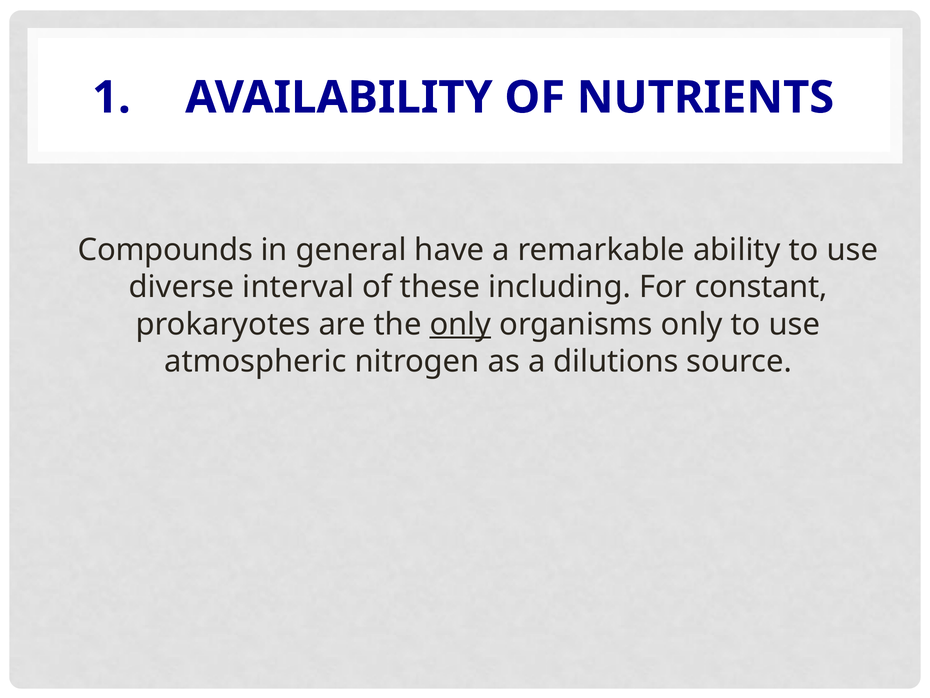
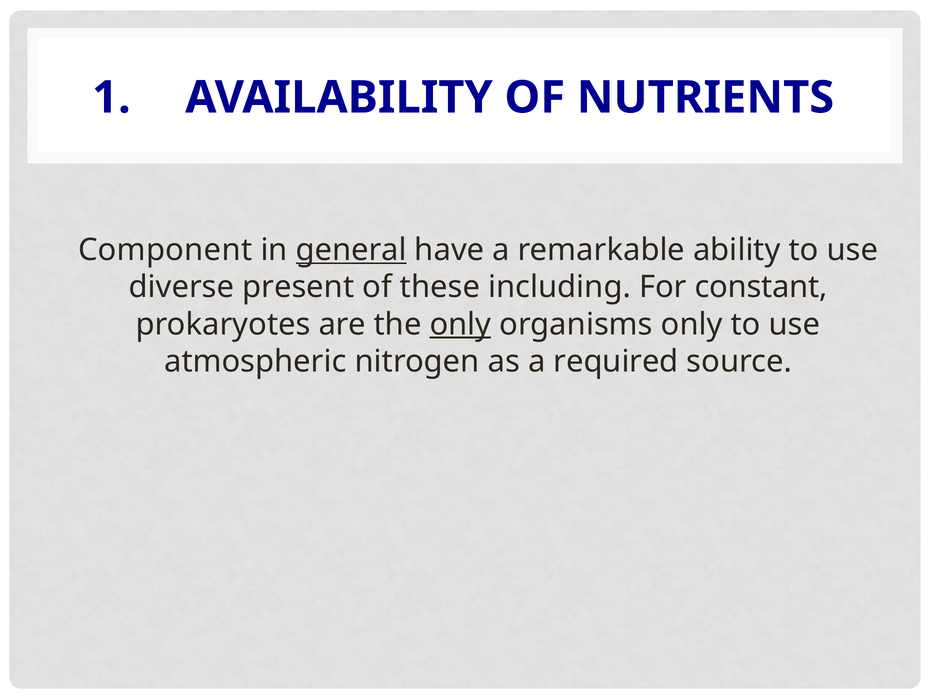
Compounds: Compounds -> Component (165, 250)
general underline: none -> present (351, 250)
interval: interval -> present (298, 287)
dilutions: dilutions -> required (616, 361)
